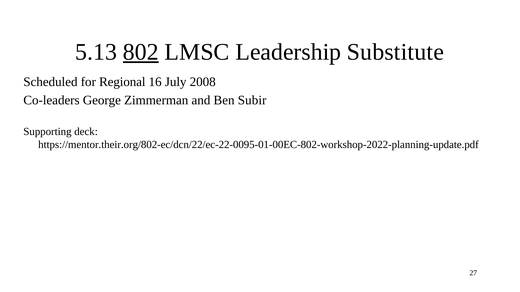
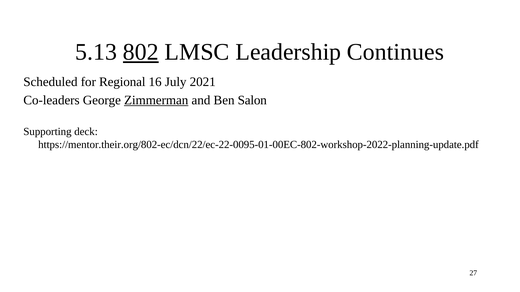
Substitute: Substitute -> Continues (395, 52)
2008: 2008 -> 2021 (203, 82)
Zimmerman underline: none -> present (156, 100)
Subir: Subir -> Salon (252, 100)
